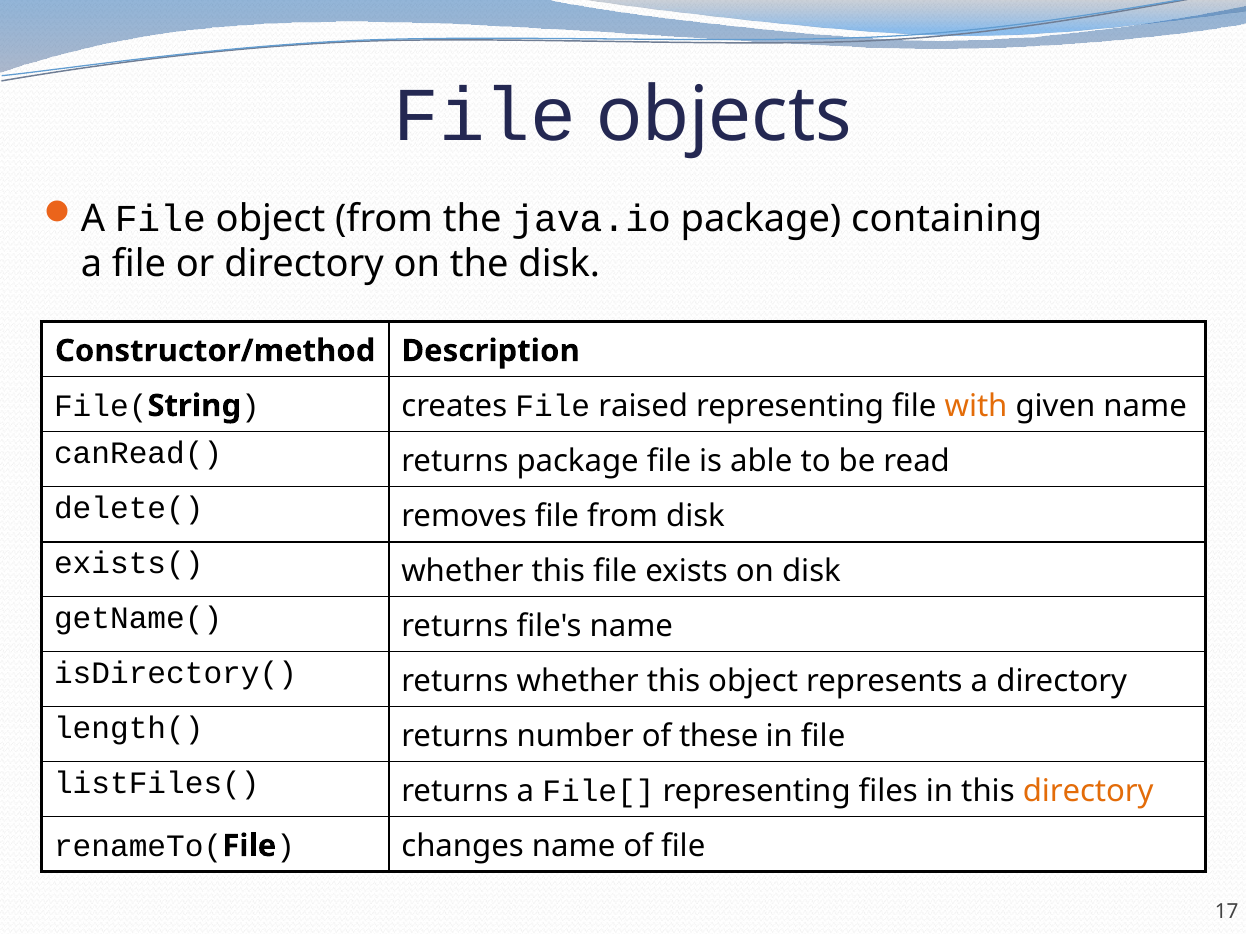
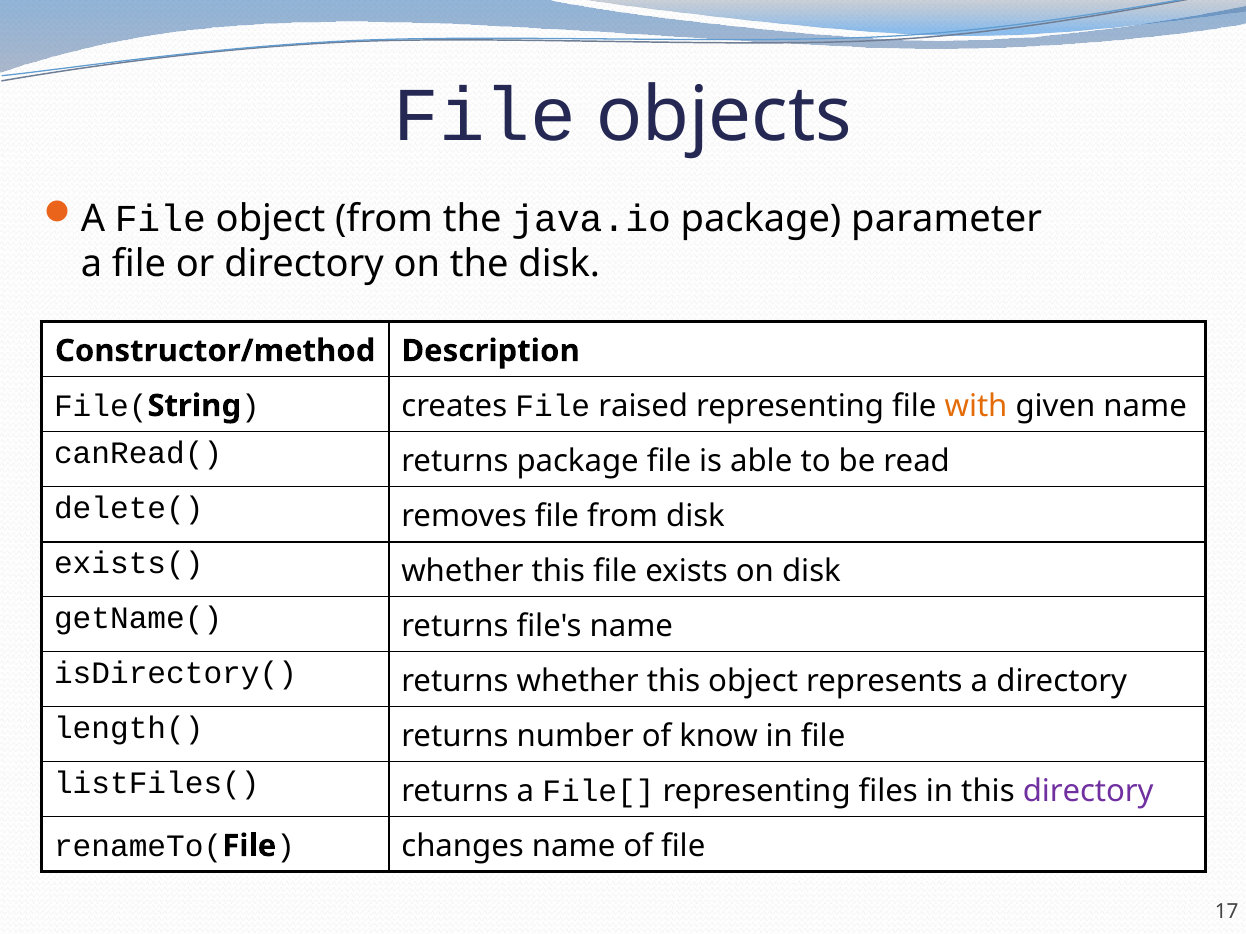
containing: containing -> parameter (947, 219)
these: these -> know (719, 736)
directory colour: orange -> purple (1088, 791)
